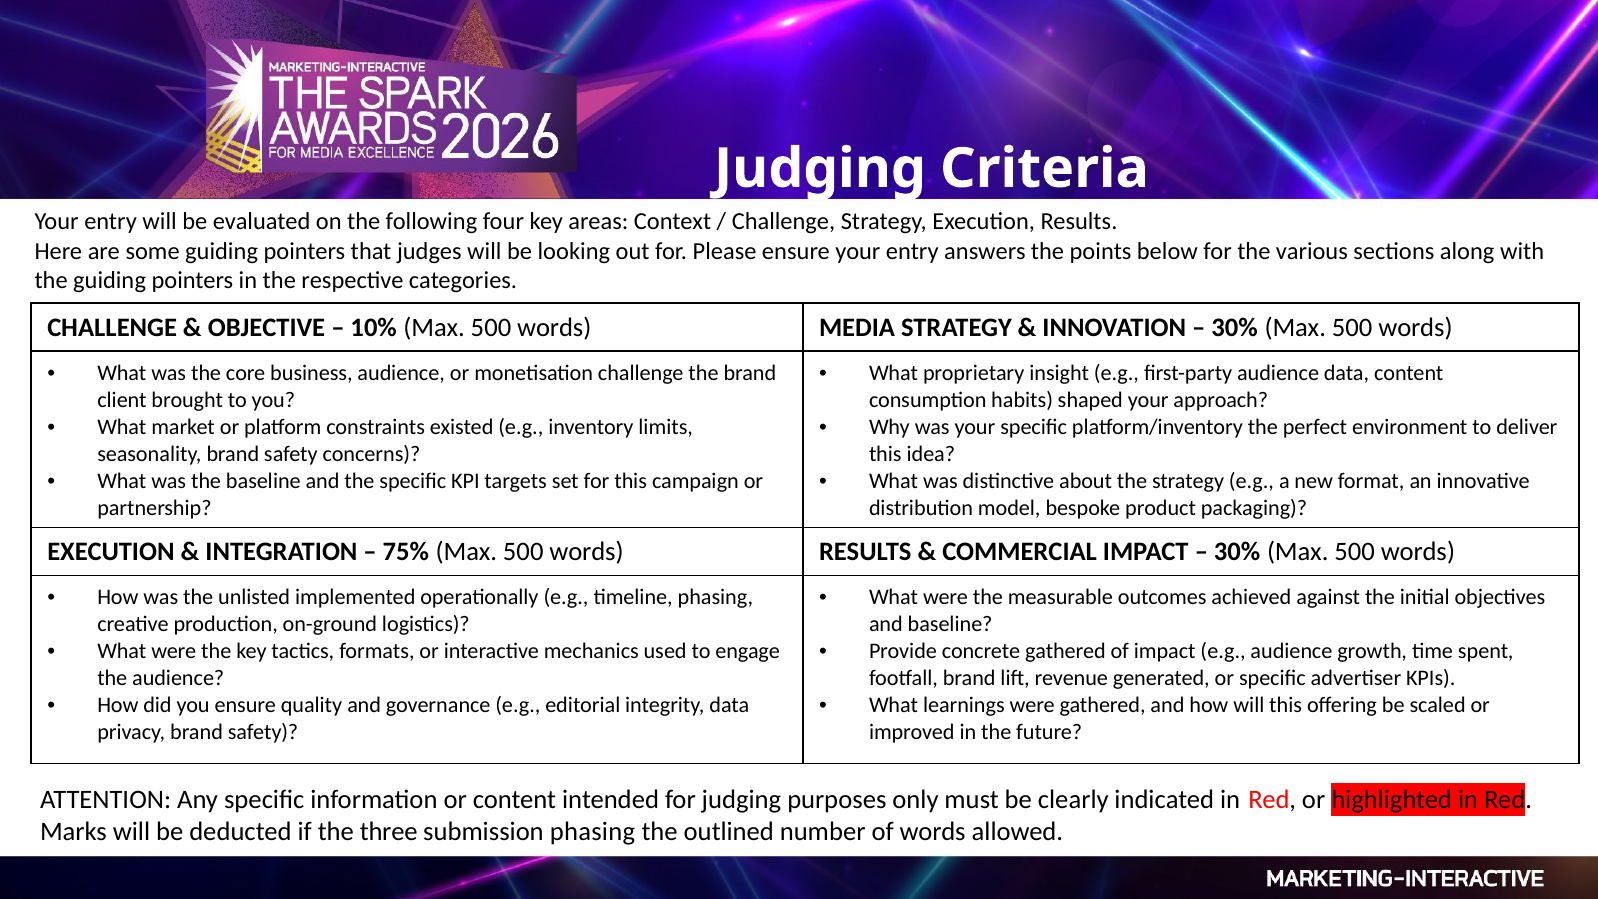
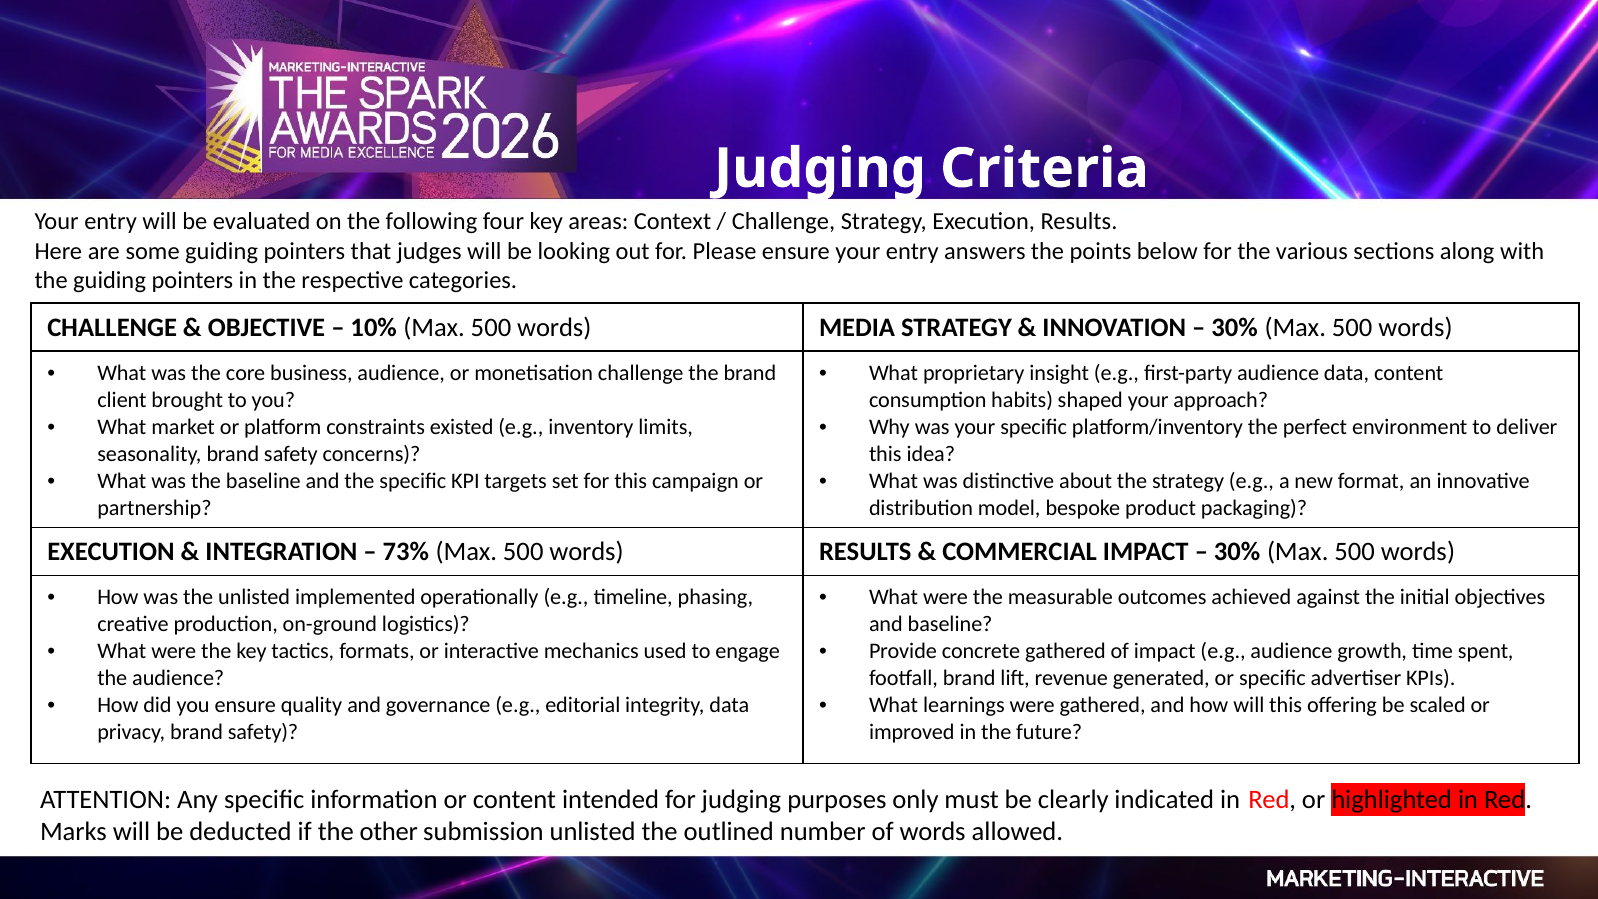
75%: 75% -> 73% (406, 552)
three: three -> other (389, 832)
submission phasing: phasing -> unlisted (593, 832)
